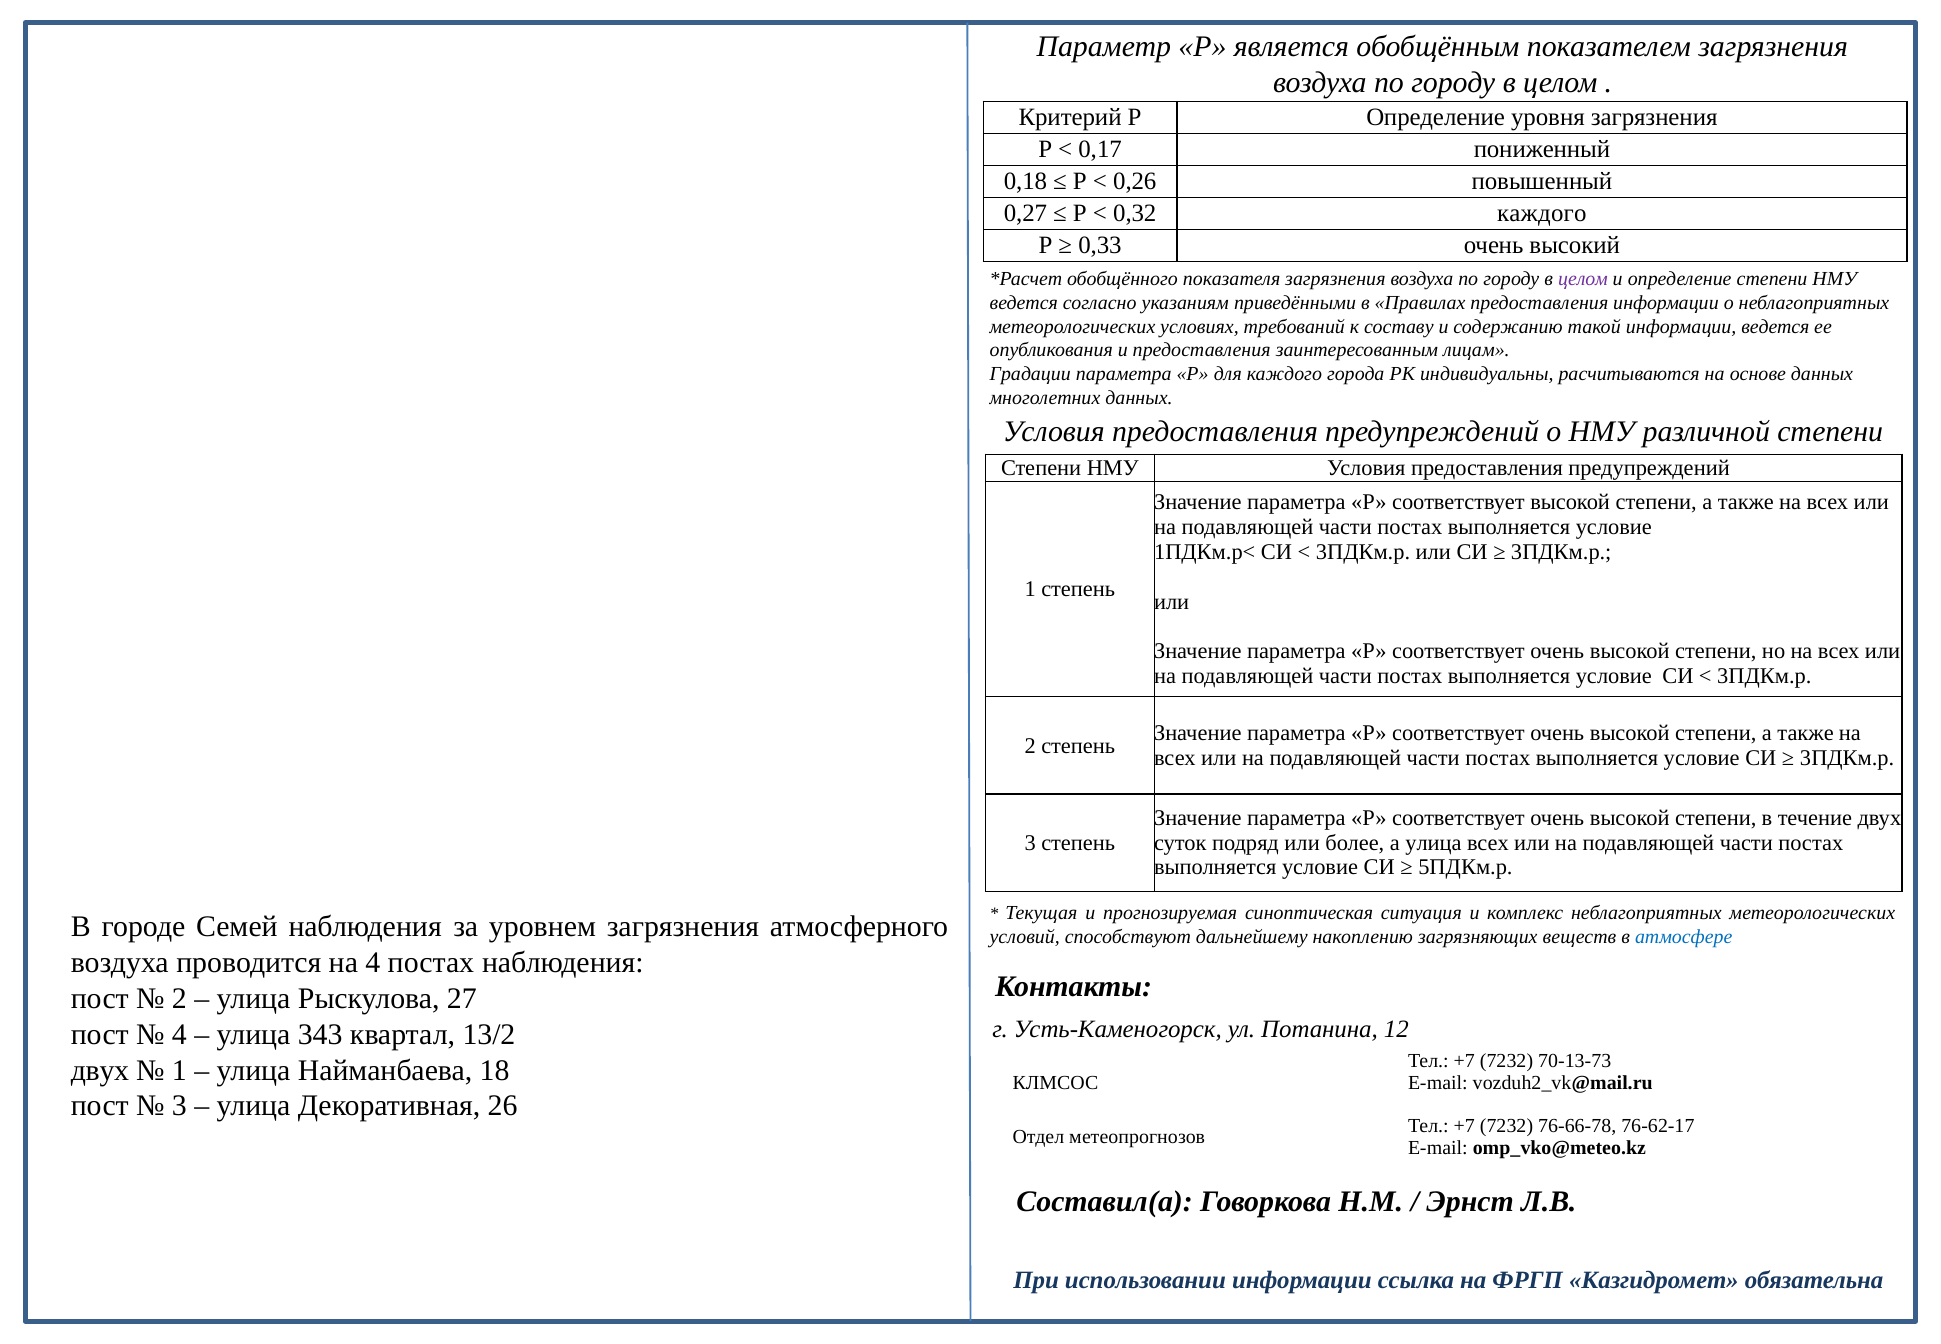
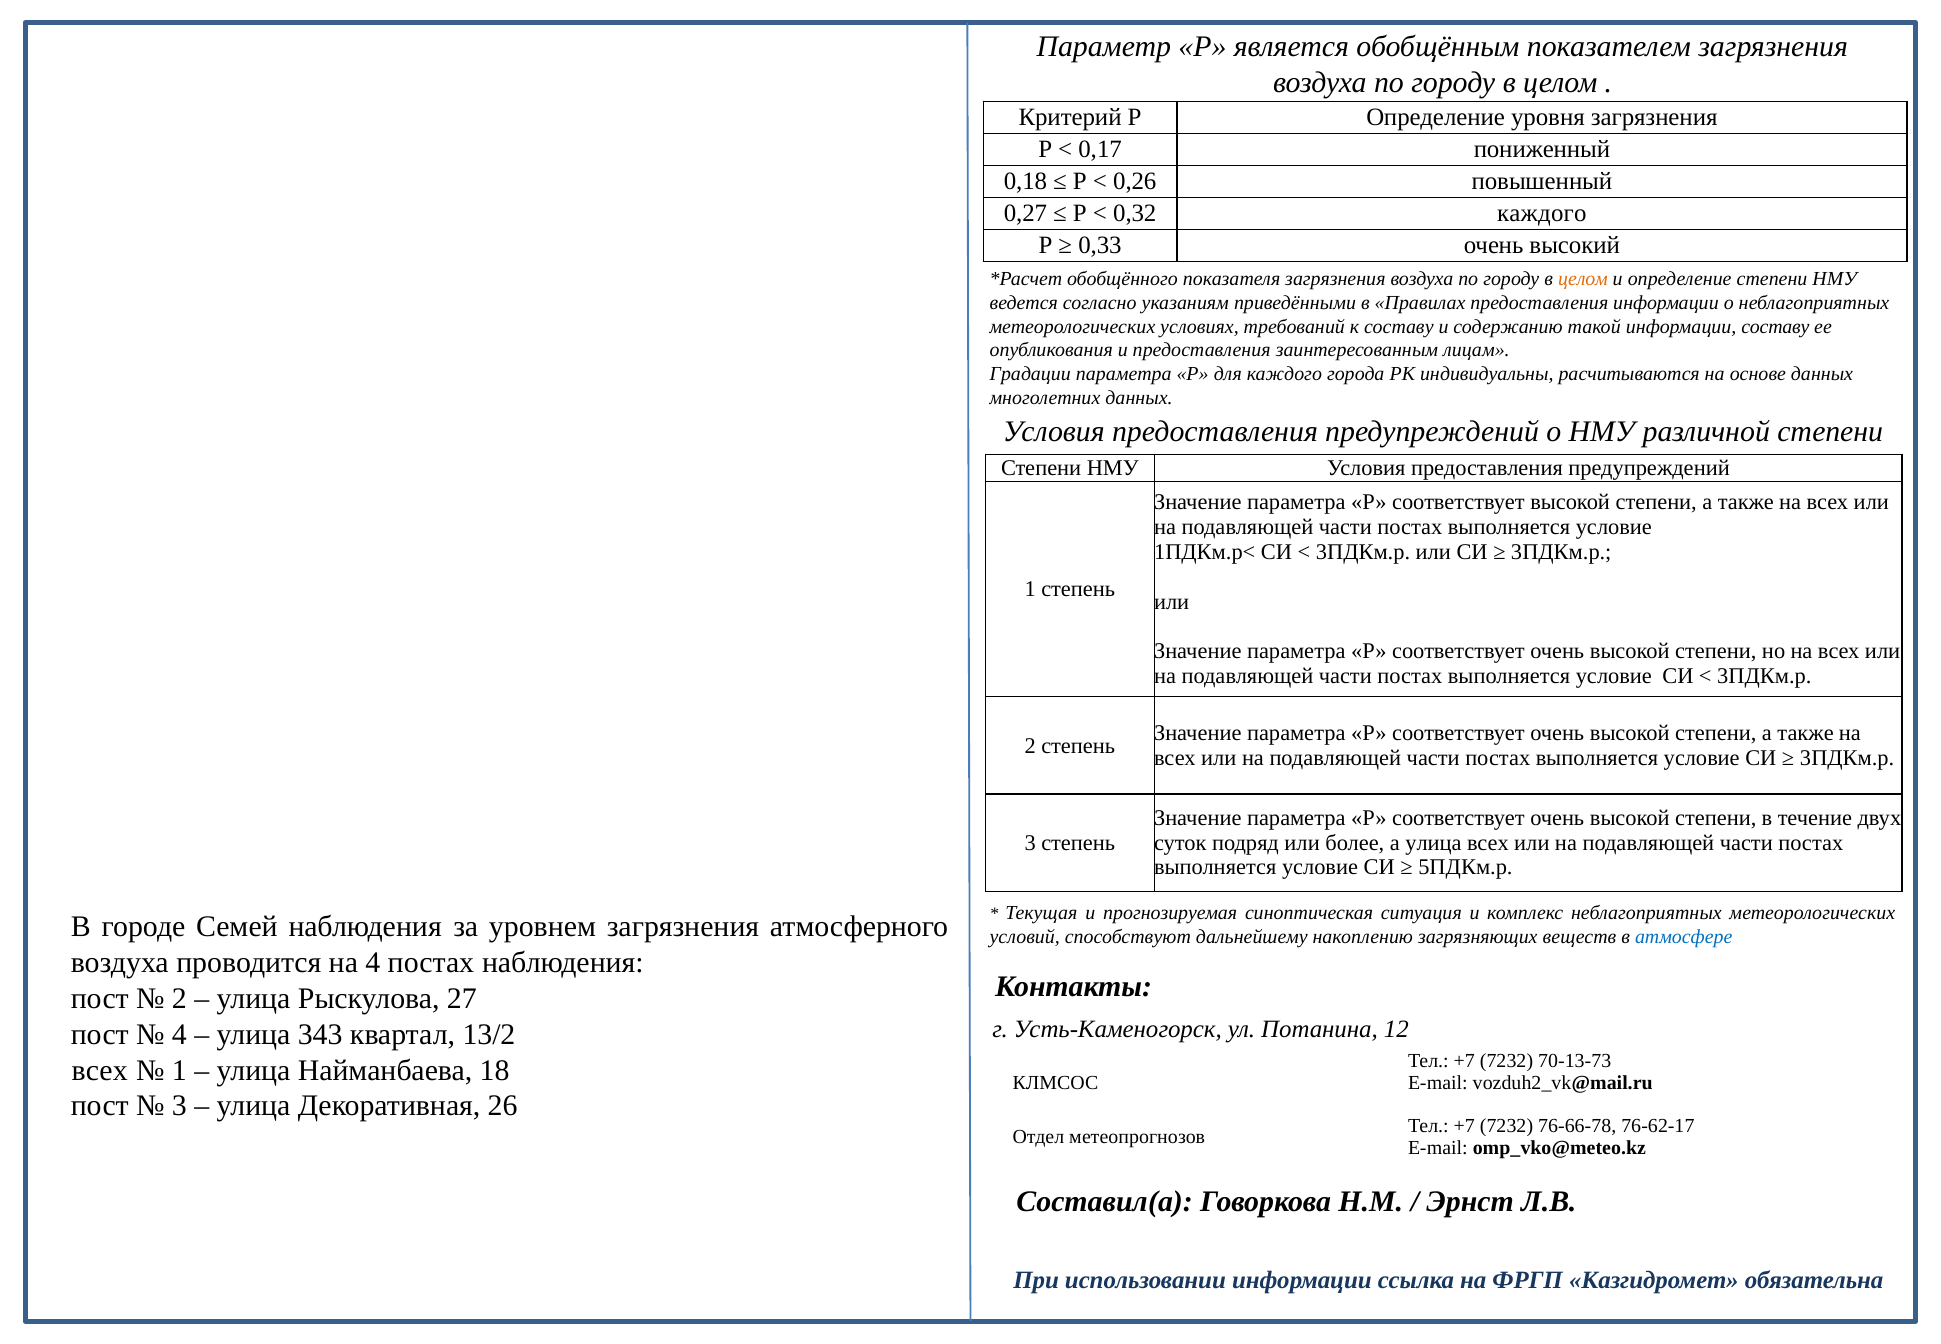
целом colour: purple -> orange (1583, 279)
информации ведется: ведется -> составу (1775, 326)
двух: двух -> всех (100, 1070)
